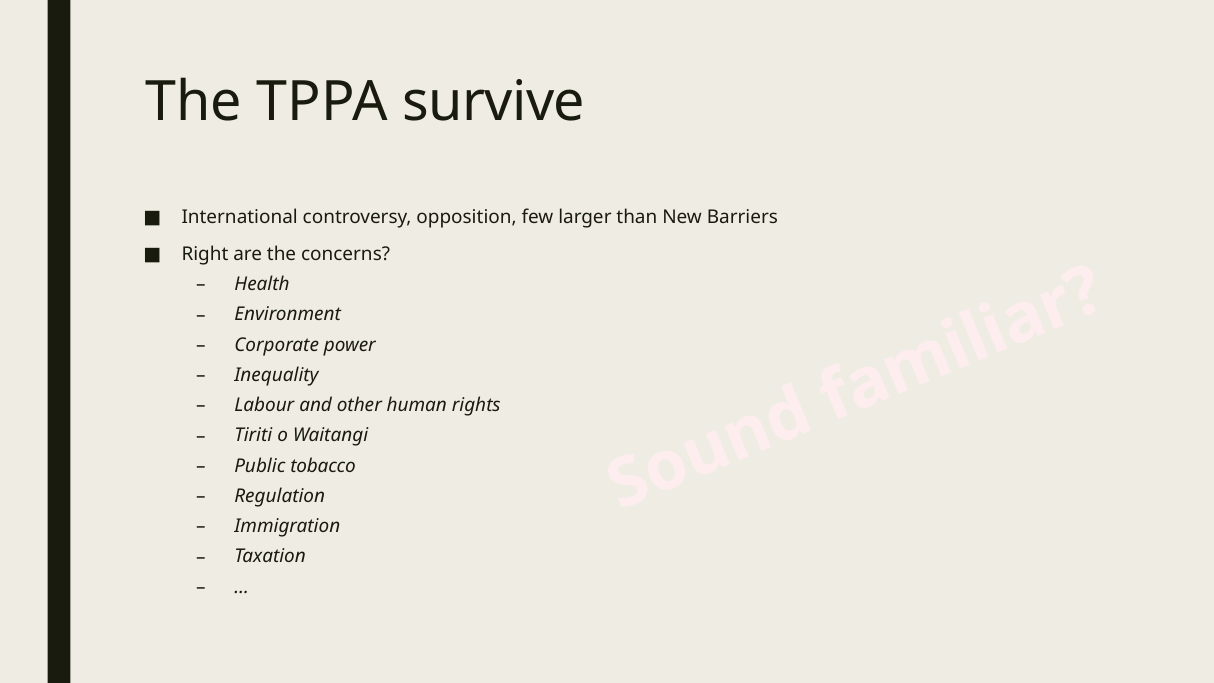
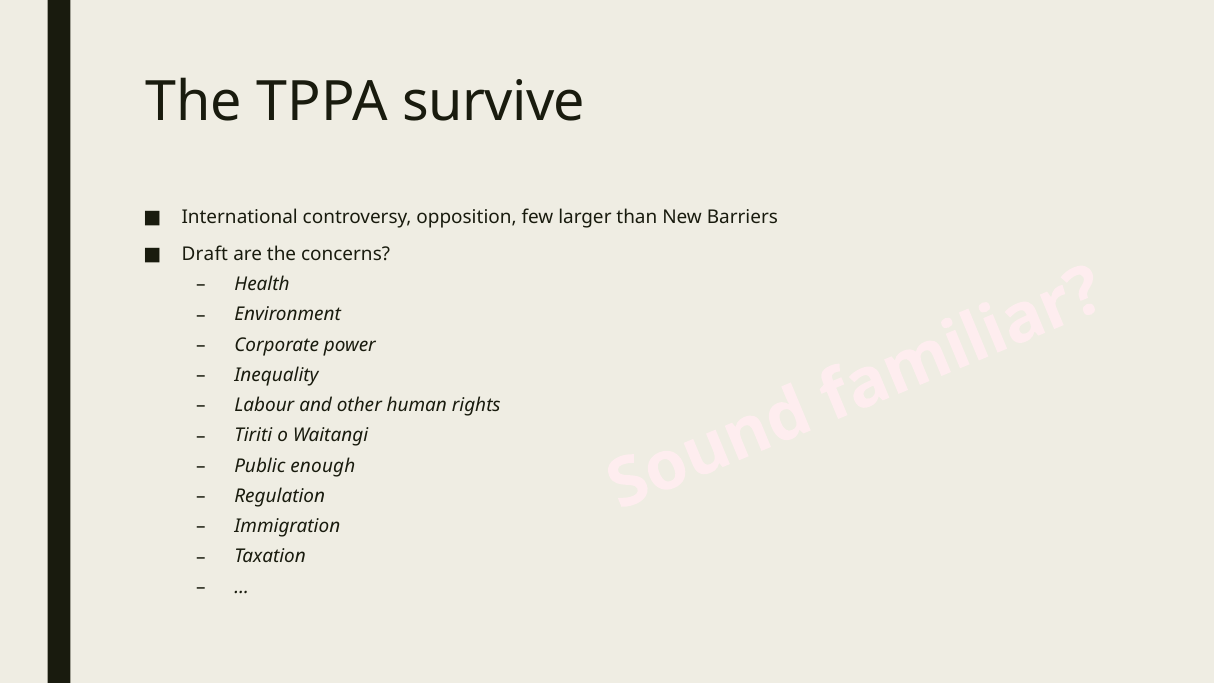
Right: Right -> Draft (205, 254)
tobacco: tobacco -> enough (323, 466)
